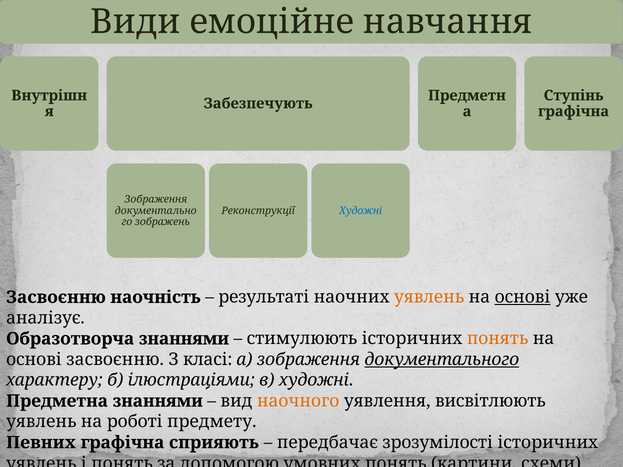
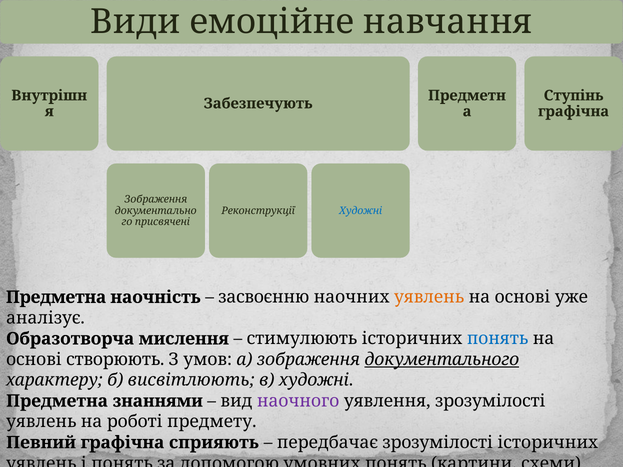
зображень: зображень -> присвячені (162, 222)
Засвоєнню: Засвоєнню -> Предметна (56, 297)
результаті: результаті -> засвоєнню (264, 297)
основі underline: present -> none (523, 297)
Образотворча знаннями: знаннями -> мислення (184, 339)
понять colour: orange -> blue (498, 339)
основі засвоєнню: засвоєнню -> створюють (115, 360)
класі: класі -> умов (208, 360)
ілюстраціями: ілюстраціями -> висвітлюють (191, 380)
наочного colour: orange -> purple (298, 401)
уявлення висвітлюють: висвітлюють -> зрозумілості (490, 401)
Певних: Певних -> Певний (41, 443)
